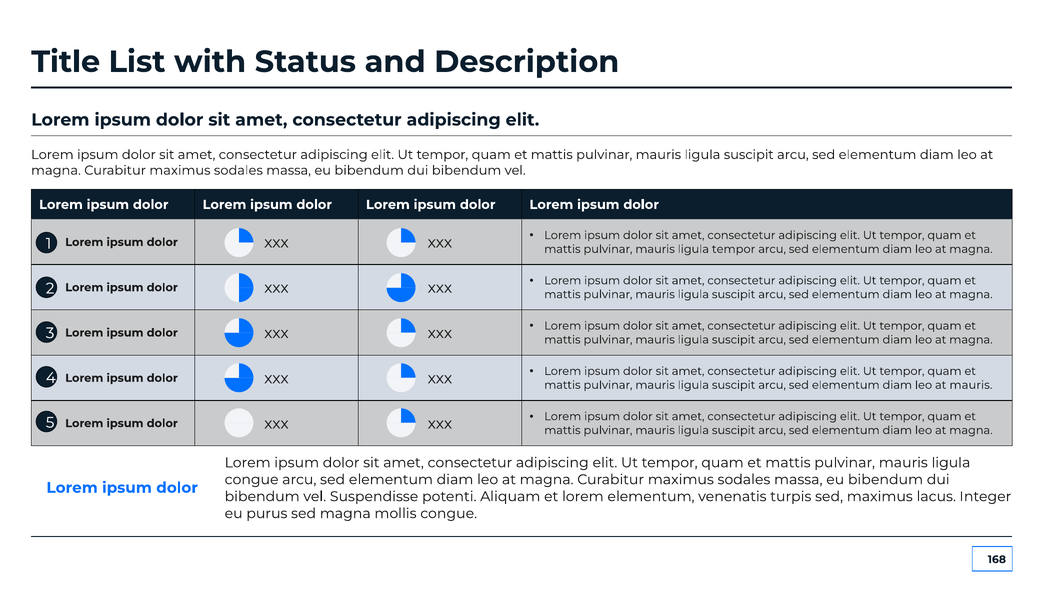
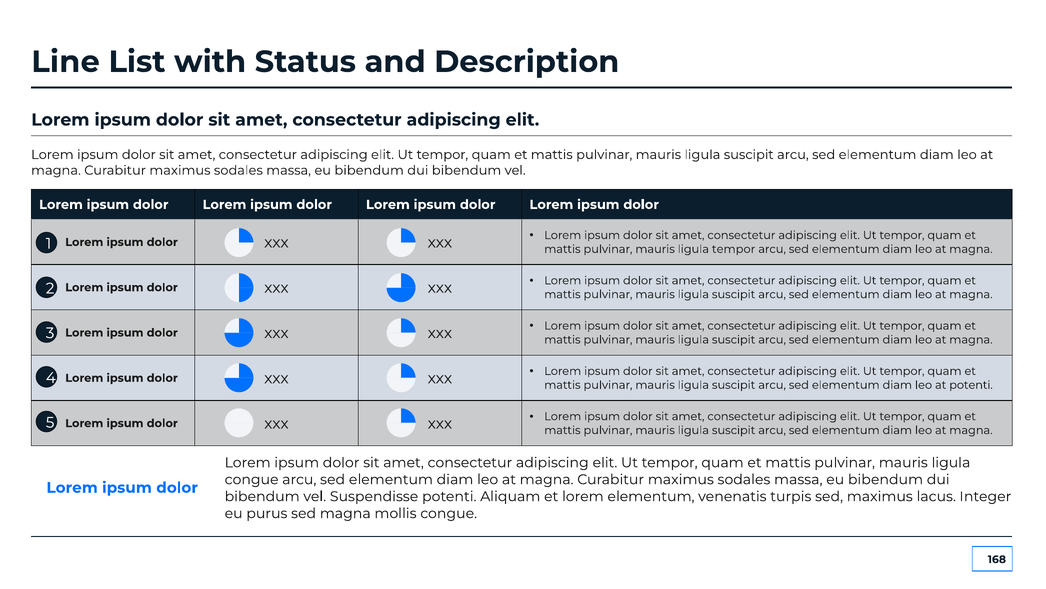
Title: Title -> Line (66, 62)
at mauris: mauris -> potenti (971, 385)
